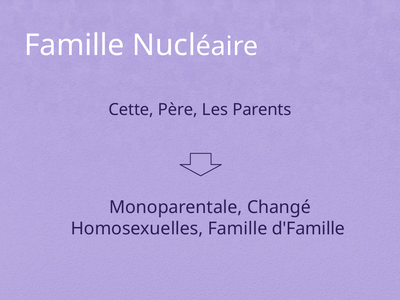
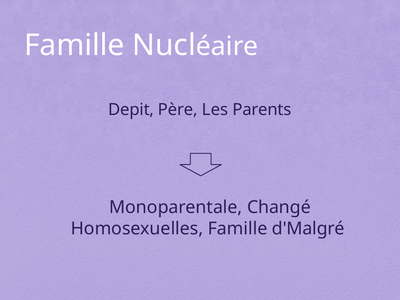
Cette: Cette -> Depit (131, 110)
d'Famille: d'Famille -> d'Malgré (308, 229)
